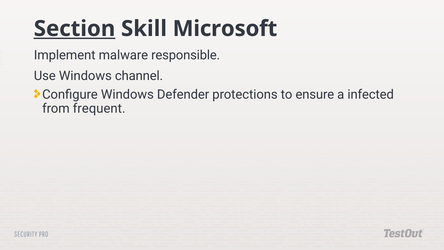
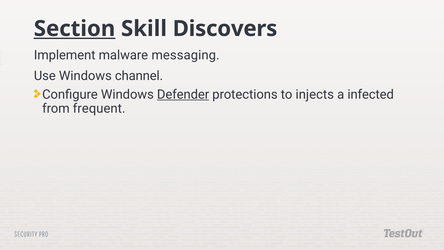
Microsoft: Microsoft -> Discovers (225, 29)
responsible: responsible -> messaging (186, 55)
Defender underline: none -> present (183, 94)
ensure: ensure -> injects (315, 94)
